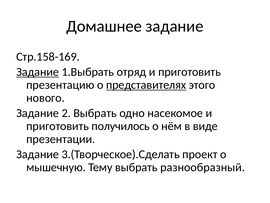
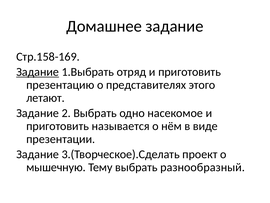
представителях underline: present -> none (146, 85)
нового: нового -> летают (46, 98)
получилось: получилось -> называется (121, 126)
